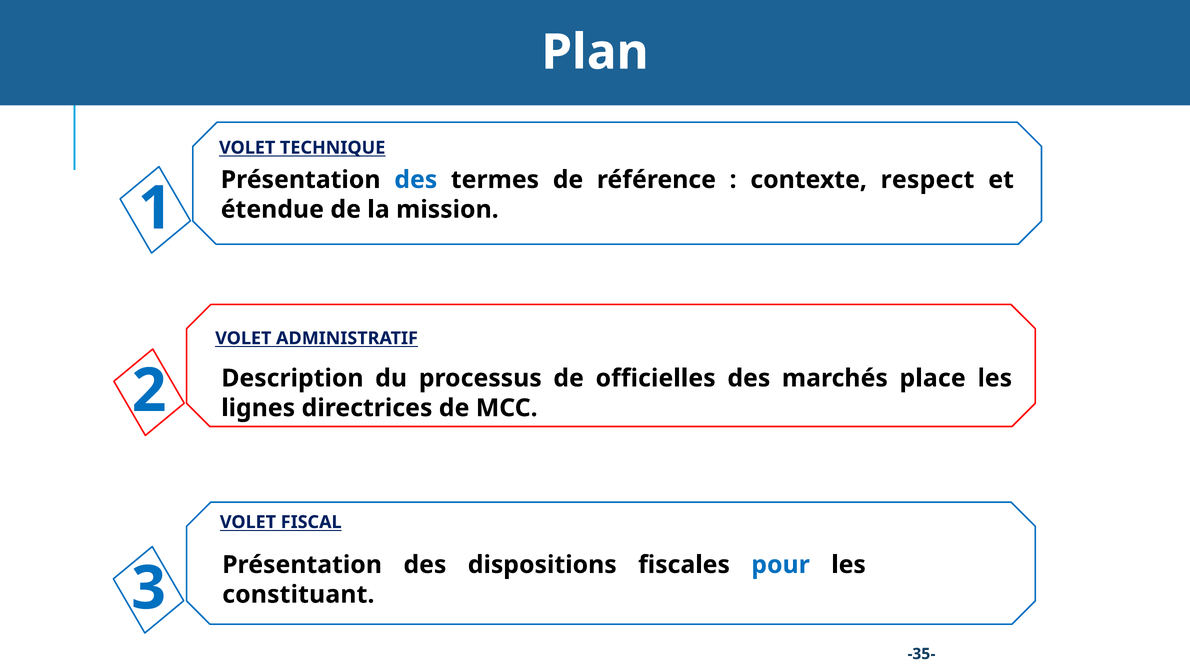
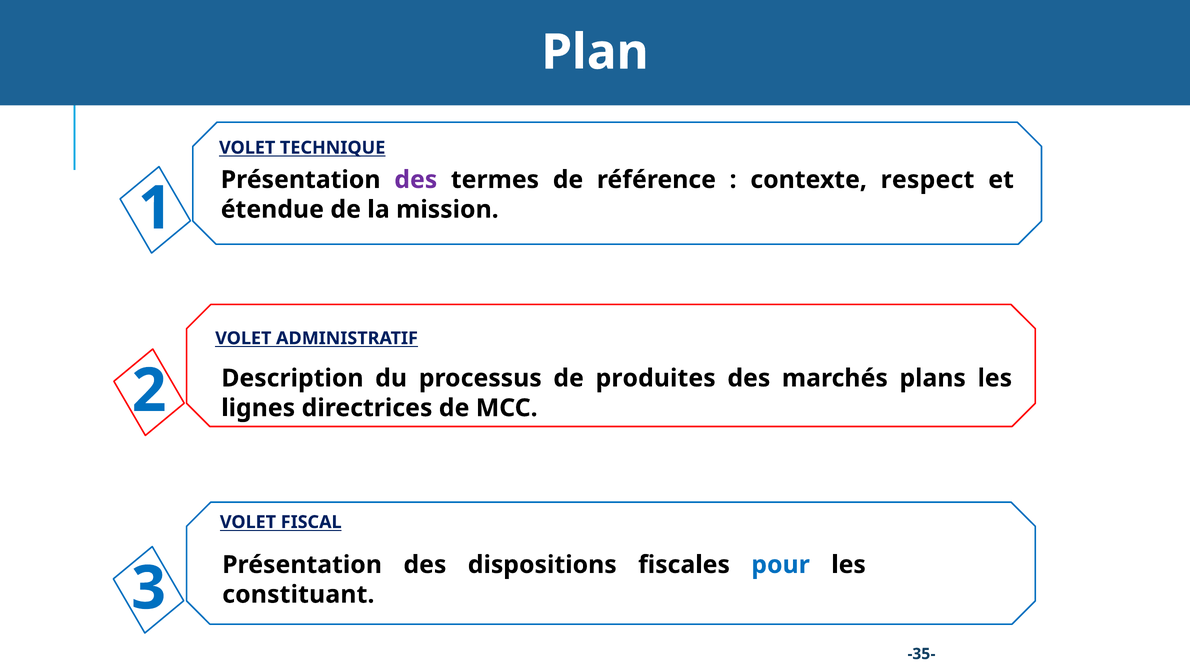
des colour: blue -> purple (416, 180)
officielles: officielles -> produites (656, 378)
place: place -> plans (933, 378)
